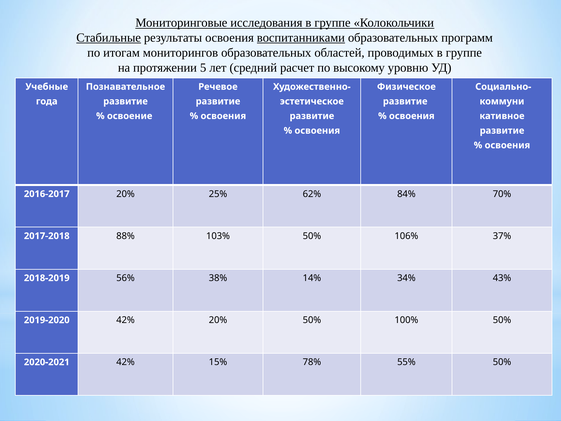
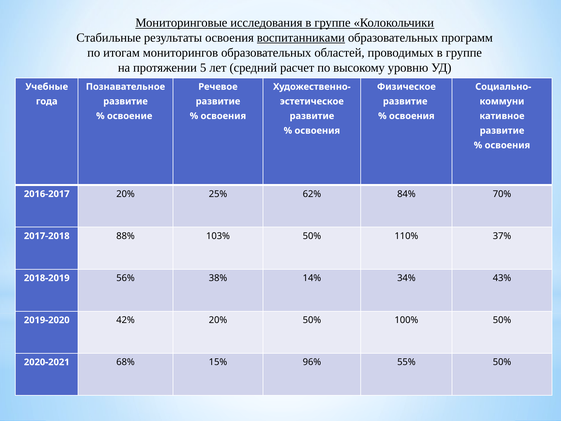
Стабильные underline: present -> none (109, 38)
106%: 106% -> 110% (406, 236)
2020-2021 42%: 42% -> 68% (126, 362)
78%: 78% -> 96% (312, 362)
